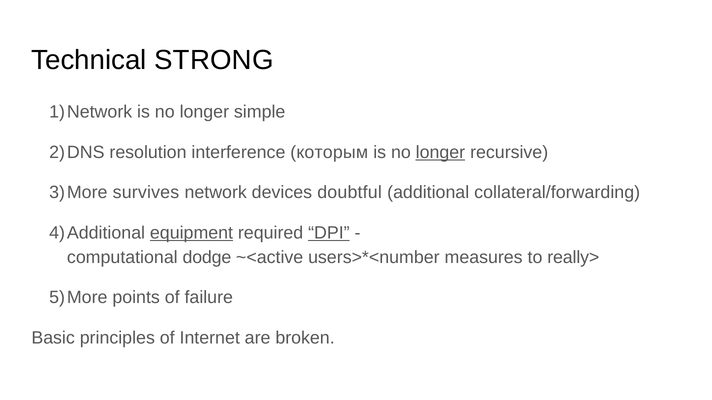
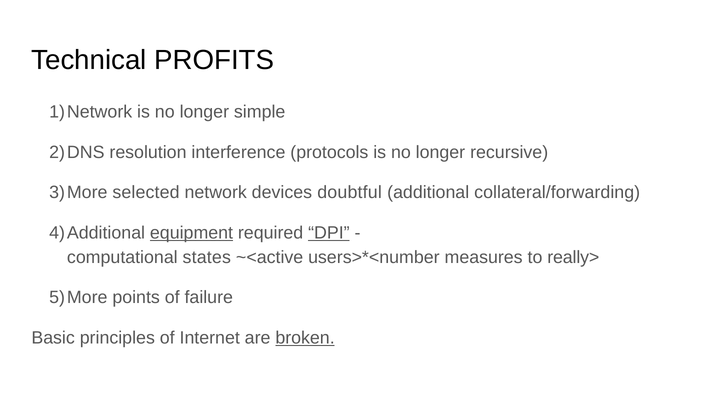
STRONG: STRONG -> PROFITS (214, 60)
которым: которым -> protocols (329, 152)
longer underline: present -> none (440, 152)
survives: survives -> selected (146, 193)
dodge: dodge -> states (207, 258)
broken underline: none -> present (305, 338)
